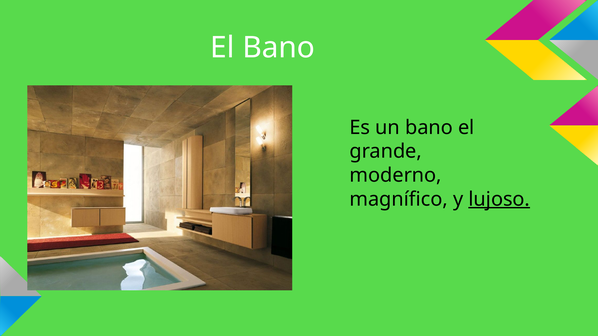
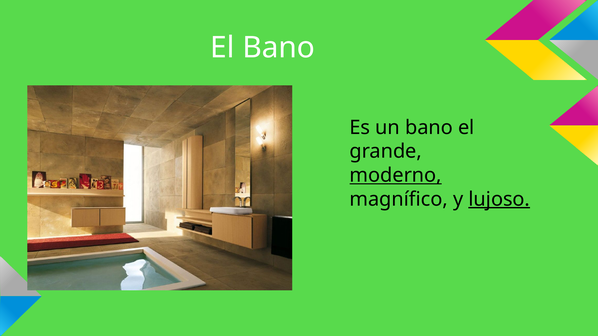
moderno underline: none -> present (396, 175)
